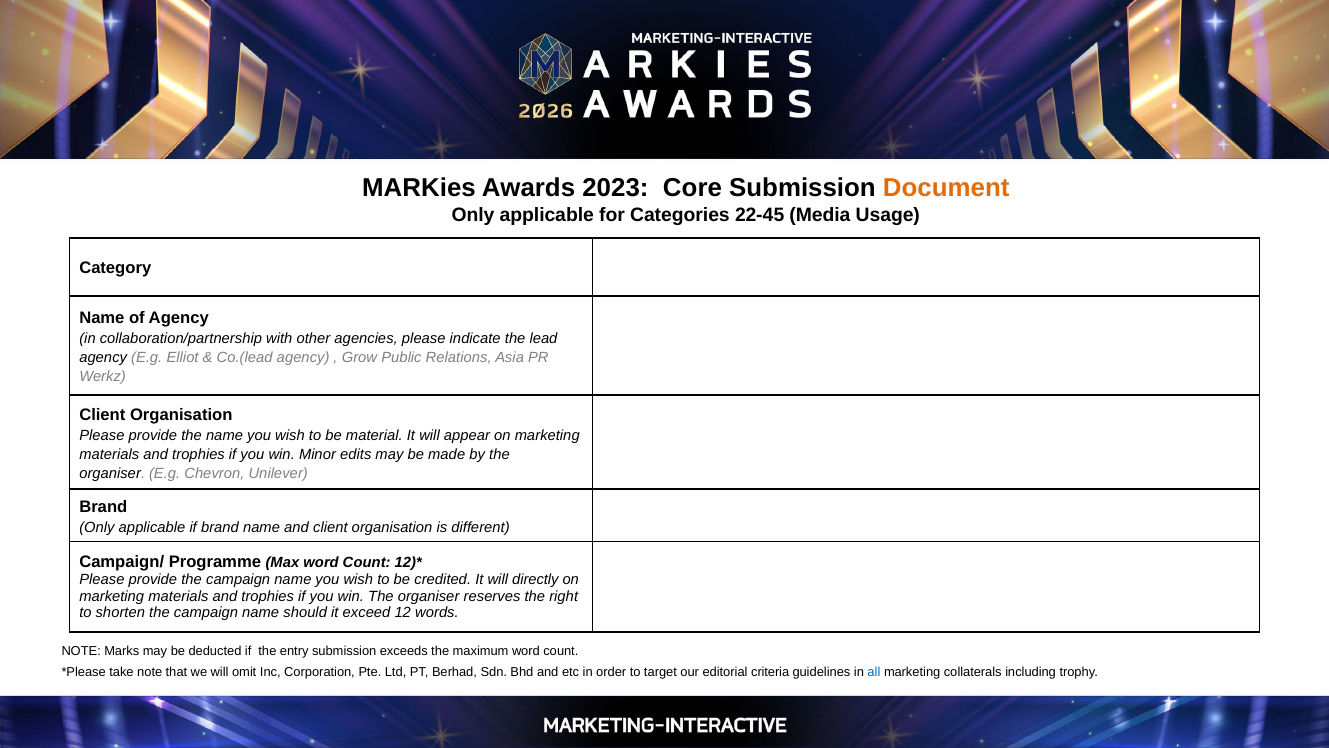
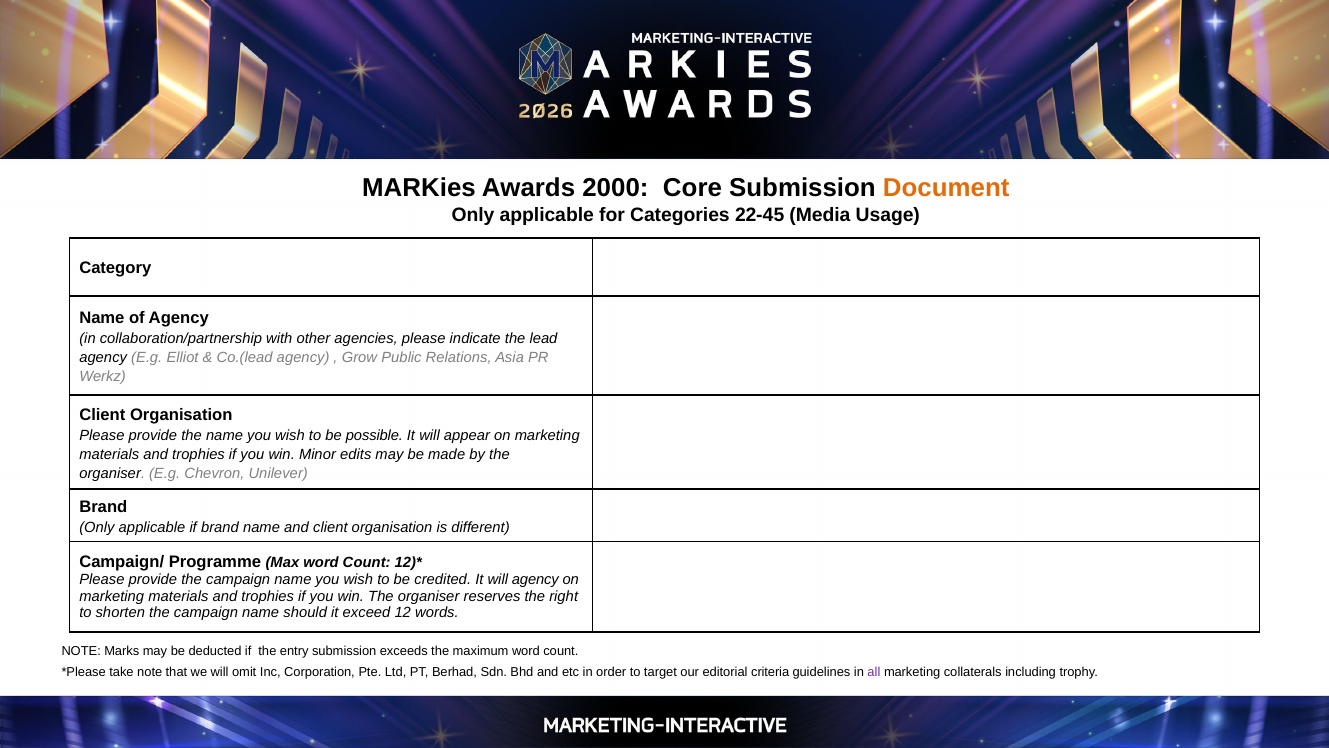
2023: 2023 -> 2000 (615, 188)
material: material -> possible (374, 435)
will directly: directly -> agency (535, 579)
all colour: blue -> purple (874, 671)
